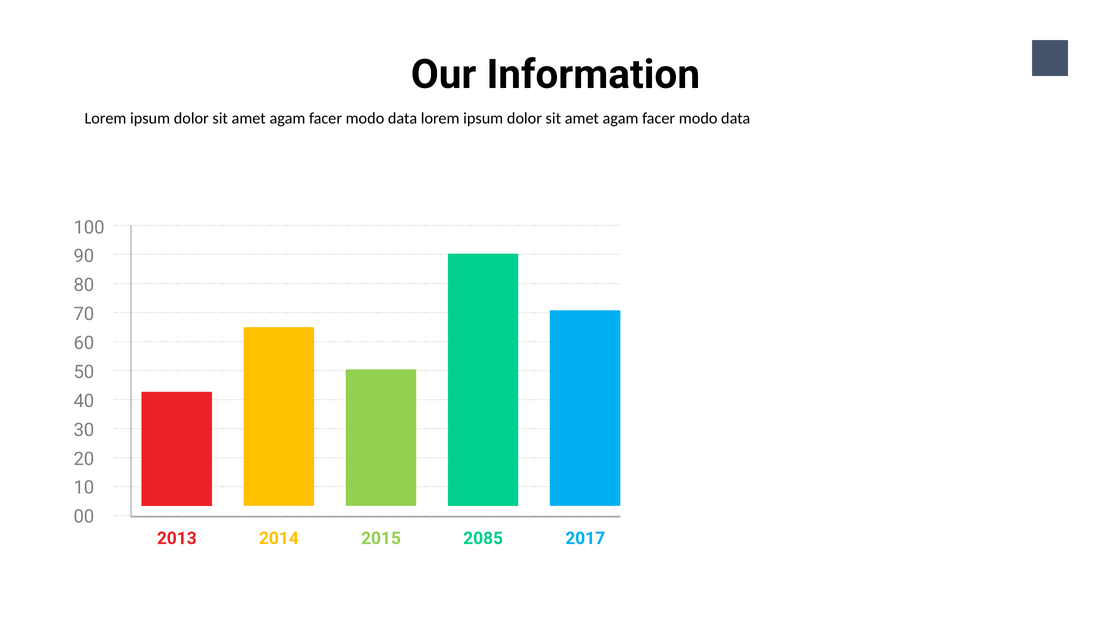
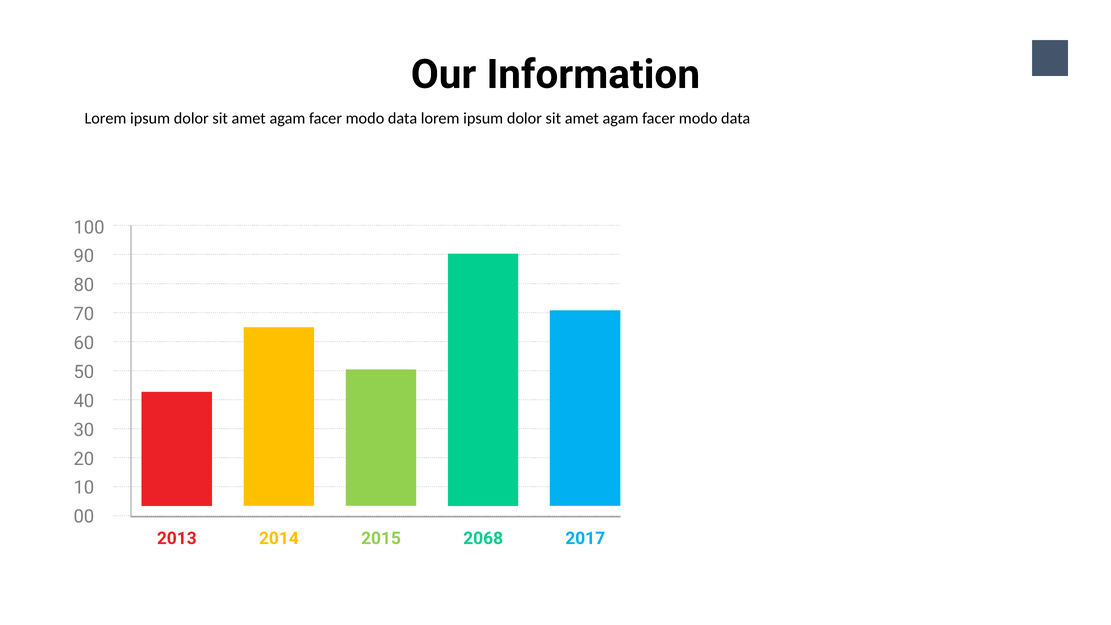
2085: 2085 -> 2068 (483, 538)
